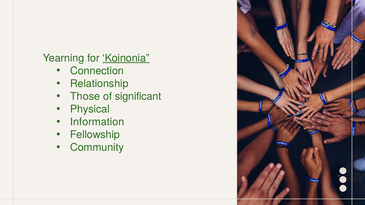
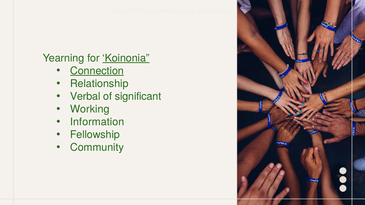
Connection underline: none -> present (97, 71)
Those: Those -> Verbal (85, 96)
Physical: Physical -> Working (90, 109)
